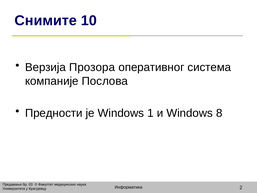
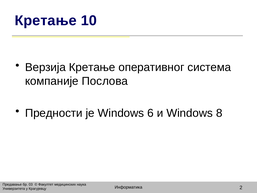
Снимите: Снимите -> Кретање (46, 20)
Верзија Прозора: Прозора -> Кретање (92, 67)
1: 1 -> 6 (150, 113)
